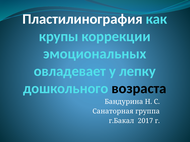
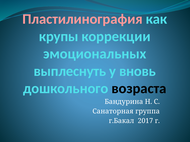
Пластилинография colour: white -> pink (82, 19)
овладевает: овладевает -> выплеснуть (70, 71)
лепку: лепку -> вновь (138, 71)
